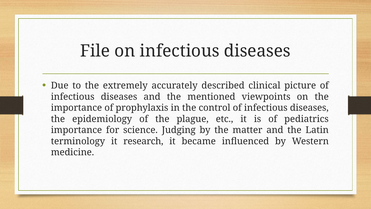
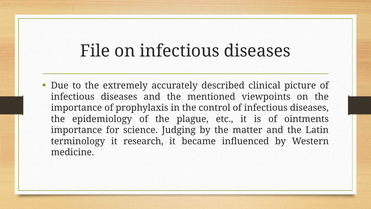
pediatrics: pediatrics -> ointments (307, 119)
